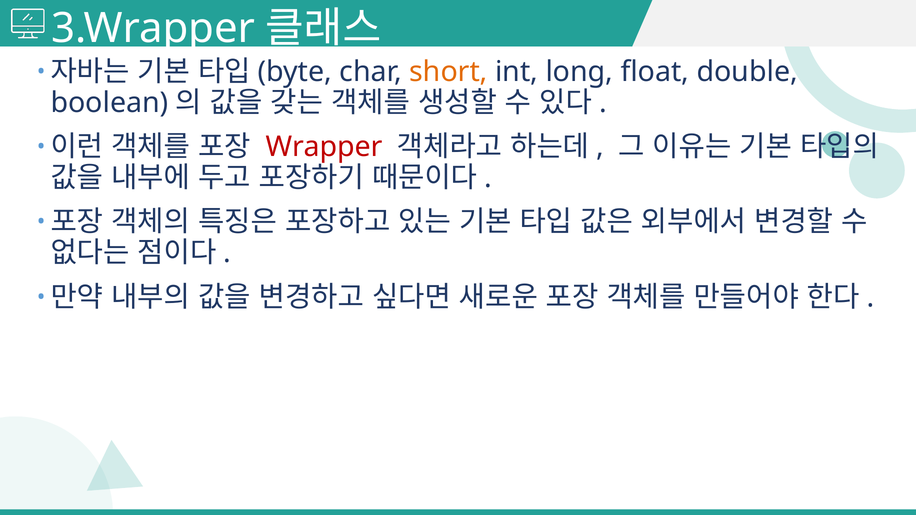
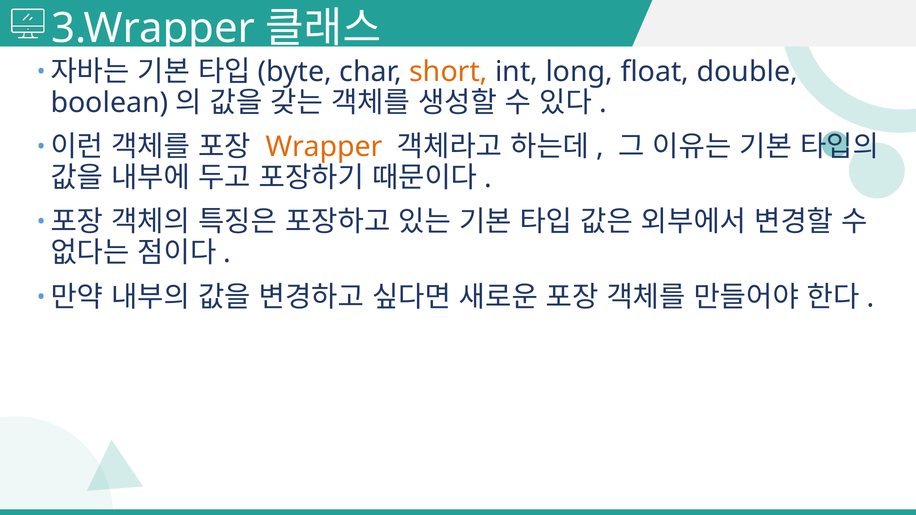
Wrapper colour: red -> orange (324, 147)
